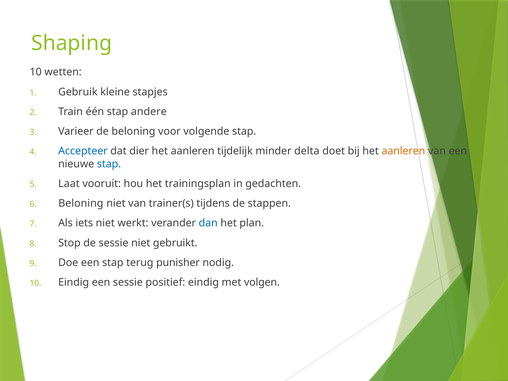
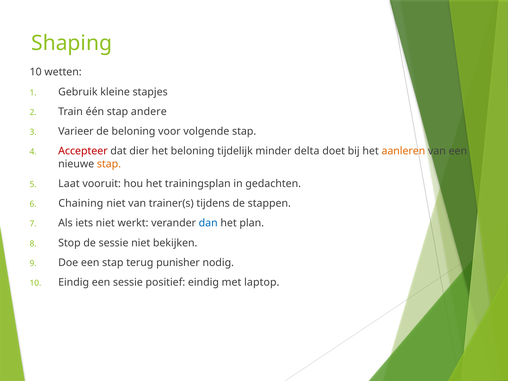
Accepteer colour: blue -> red (83, 151)
dier het aanleren: aanleren -> beloning (193, 151)
stap colour: blue -> orange (109, 164)
Beloning: Beloning -> Chaining (81, 203)
gebruikt: gebruikt -> bekijken (175, 243)
volgen: volgen -> laptop (262, 282)
